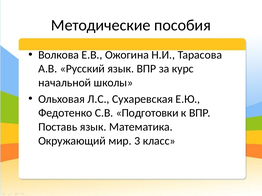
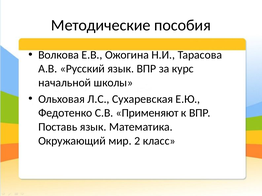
Подготовки: Подготовки -> Применяют (147, 113)
3: 3 -> 2 (137, 141)
